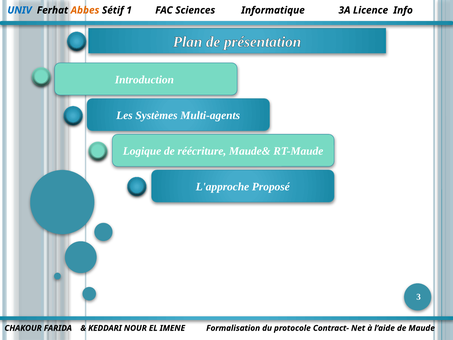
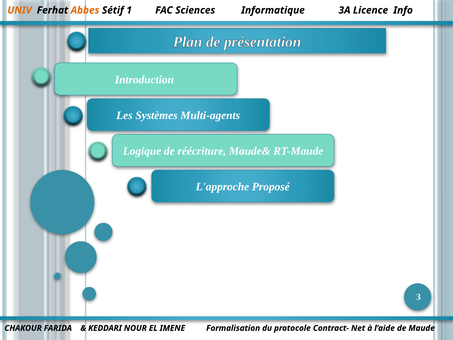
UNIV colour: blue -> orange (20, 10)
